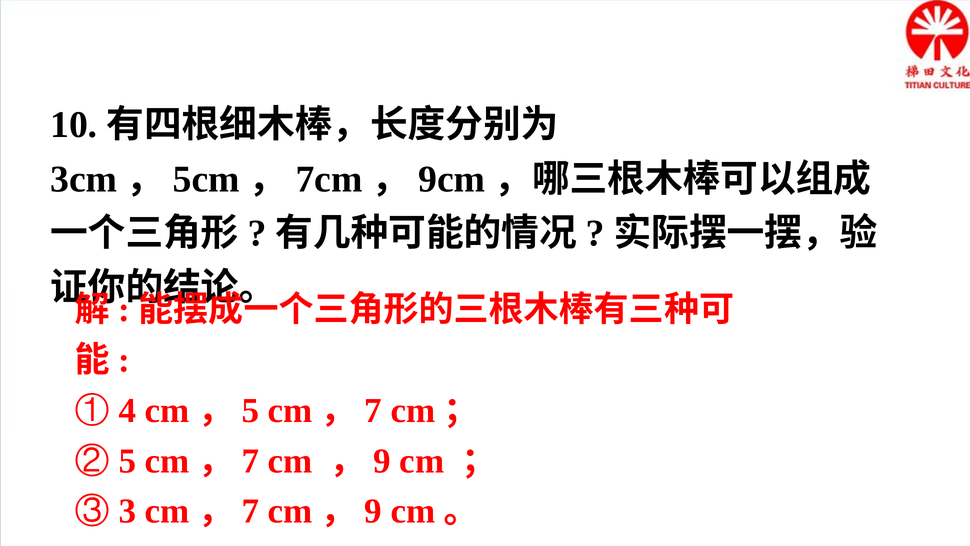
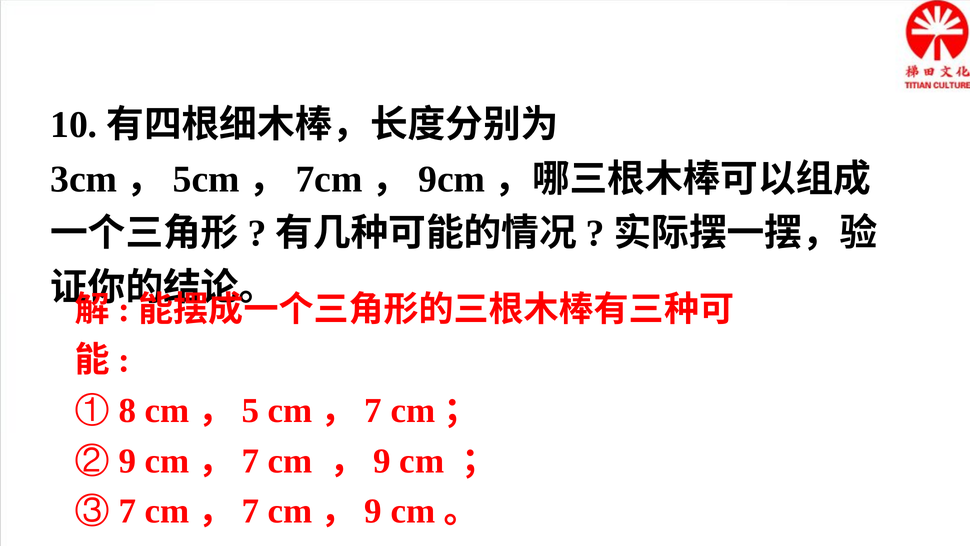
4: 4 -> 8 (127, 410)
5: 5 -> 9 (127, 461)
3: 3 -> 7 (127, 511)
